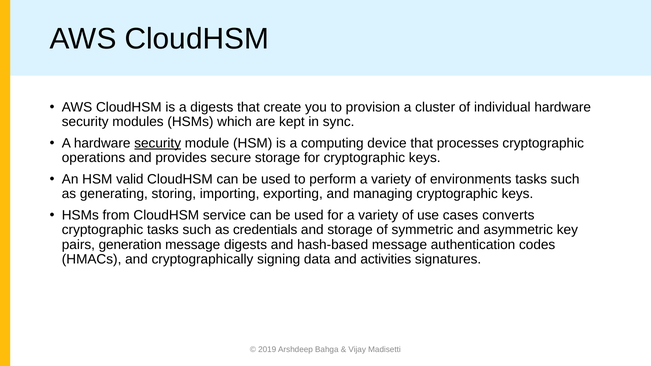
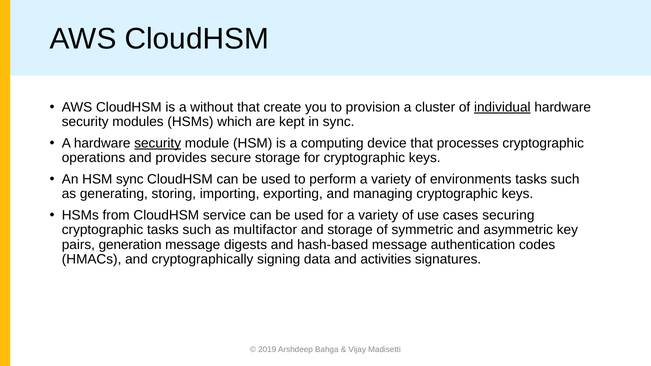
a digests: digests -> without (212, 107)
individual underline: none -> present (502, 107)
HSM valid: valid -> sync (130, 179)
converts: converts -> securing (508, 215)
credentials: credentials -> multifactor (265, 230)
